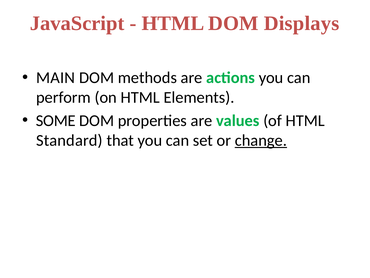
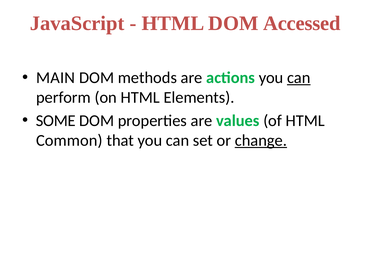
Displays: Displays -> Accessed (302, 23)
can underline: none -> present (299, 78)
Standard: Standard -> Common (69, 140)
